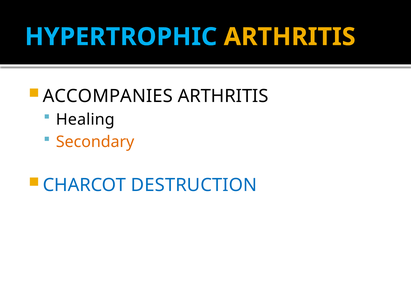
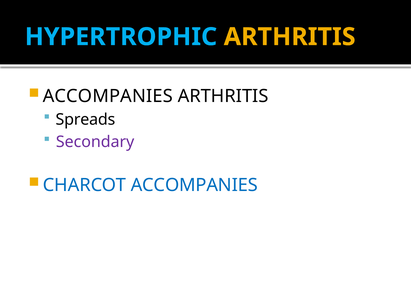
Healing: Healing -> Spreads (85, 120)
Secondary colour: orange -> purple (95, 142)
CHARCOT DESTRUCTION: DESTRUCTION -> ACCOMPANIES (194, 185)
